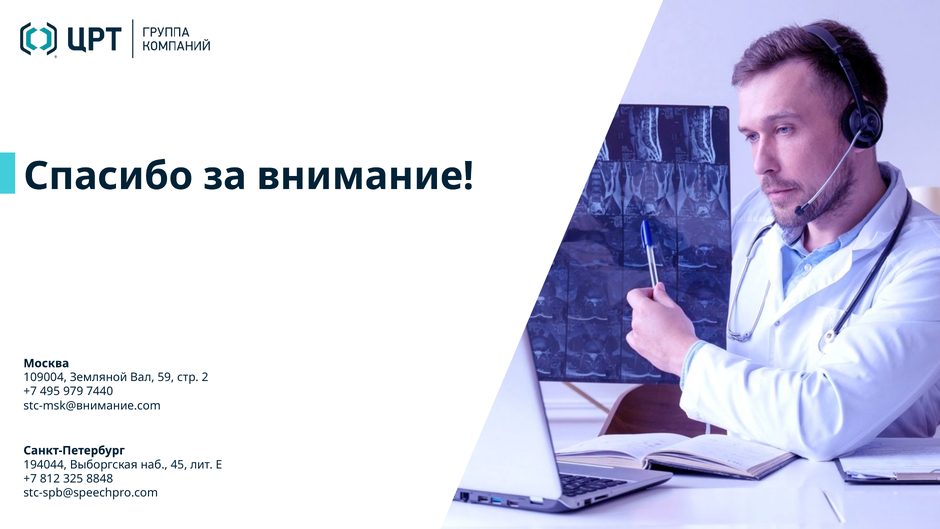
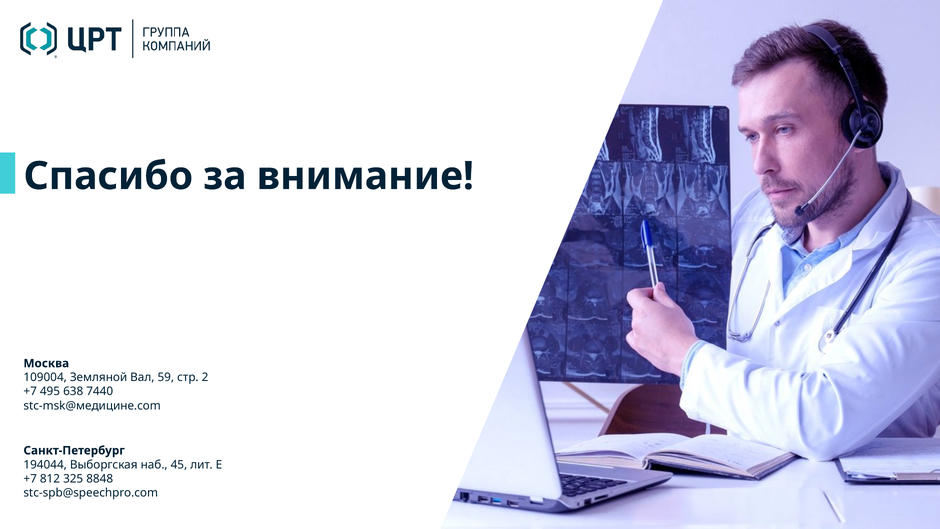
979: 979 -> 638 (73, 391)
stc-msk@внимание.com: stc-msk@внимание.com -> stc-msk@медицине.com (92, 406)
